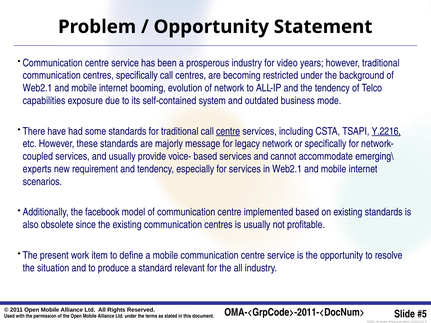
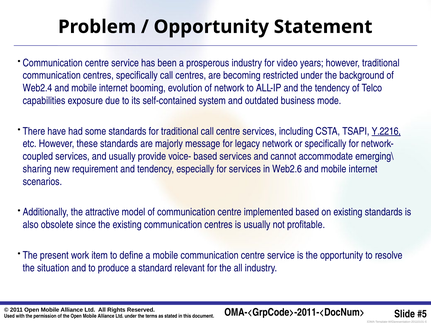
Web2.1: Web2.1 -> Web2.4 (37, 88)
centre underline: present -> none (228, 131)
experts: experts -> sharing (37, 169)
in Web2.1: Web2.1 -> Web2.6 (287, 169)
facebook: facebook -> attractive (102, 212)
